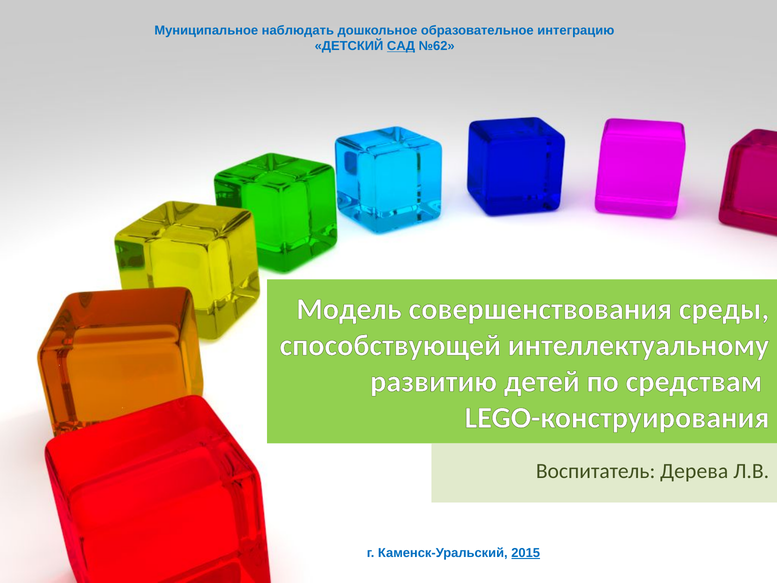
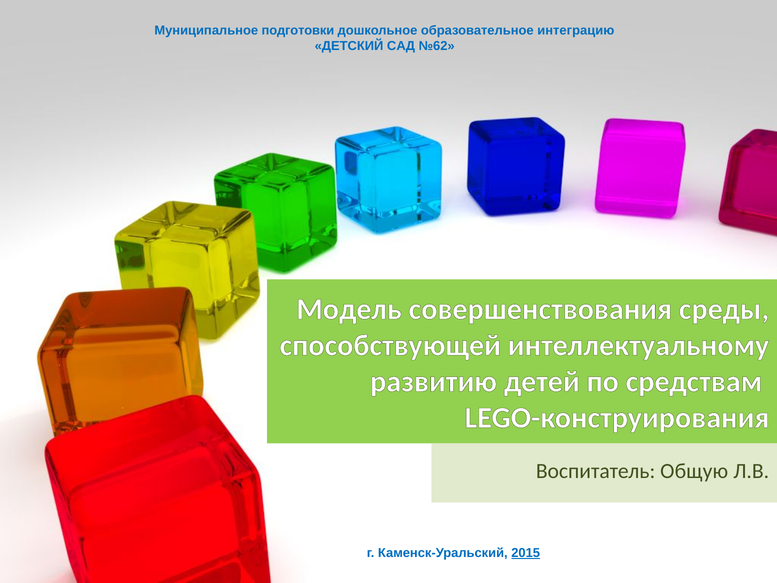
наблюдать: наблюдать -> подготовки (298, 31)
САД underline: present -> none (401, 46)
Дерева: Дерева -> Общую (694, 471)
